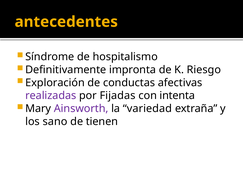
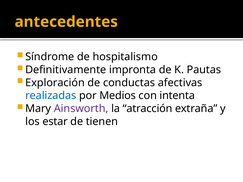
Riesgo: Riesgo -> Pautas (204, 70)
realizadas colour: purple -> blue (51, 96)
Fijadas: Fijadas -> Medios (118, 96)
variedad: variedad -> atracción (148, 109)
sano: sano -> estar (55, 122)
